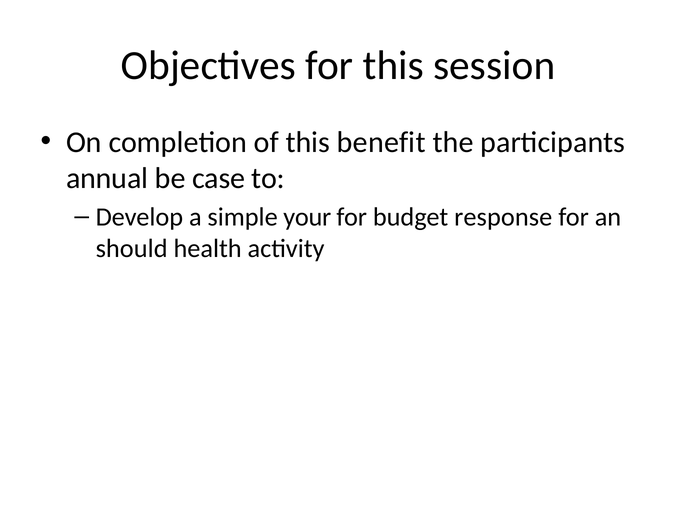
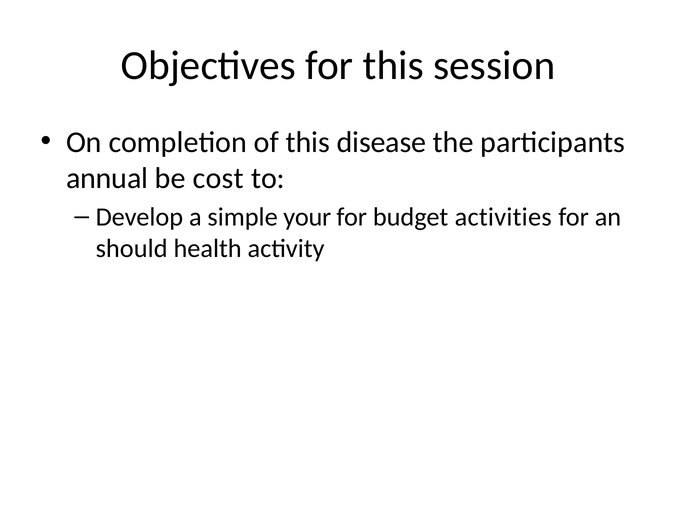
benefit: benefit -> disease (381, 142)
case: case -> cost (218, 178)
response: response -> activities (503, 217)
